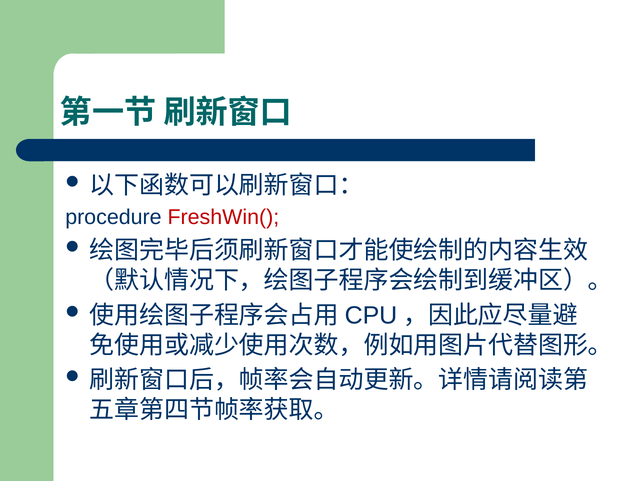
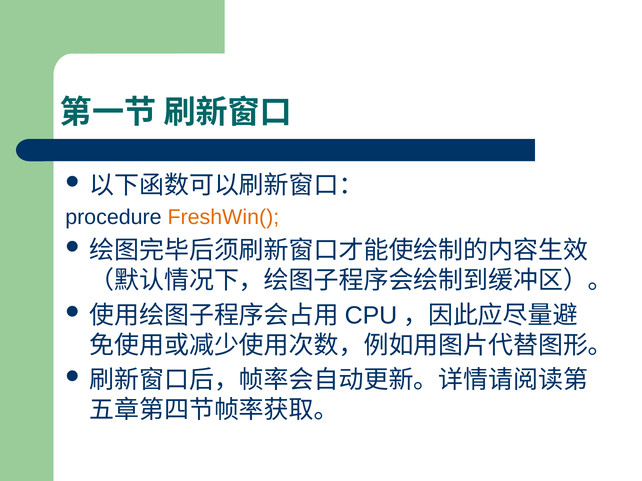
FreshWin( colour: red -> orange (223, 218)
